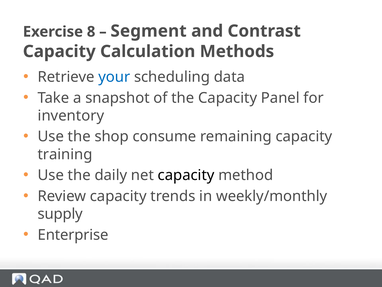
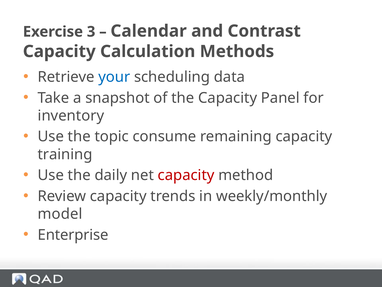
8: 8 -> 3 (91, 32)
Segment: Segment -> Calendar (149, 31)
shop: shop -> topic (112, 136)
capacity colour: black -> red (186, 175)
supply: supply -> model (60, 214)
